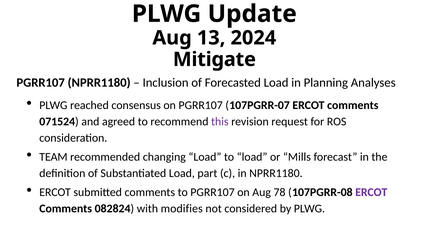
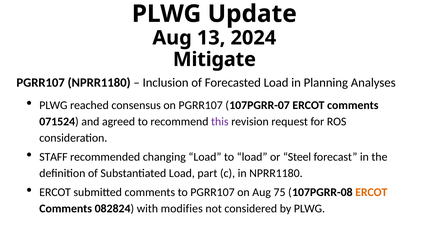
TEAM: TEAM -> STAFF (53, 157)
Mills: Mills -> Steel (297, 157)
78: 78 -> 75 (280, 192)
ERCOT colour: purple -> orange (371, 192)
